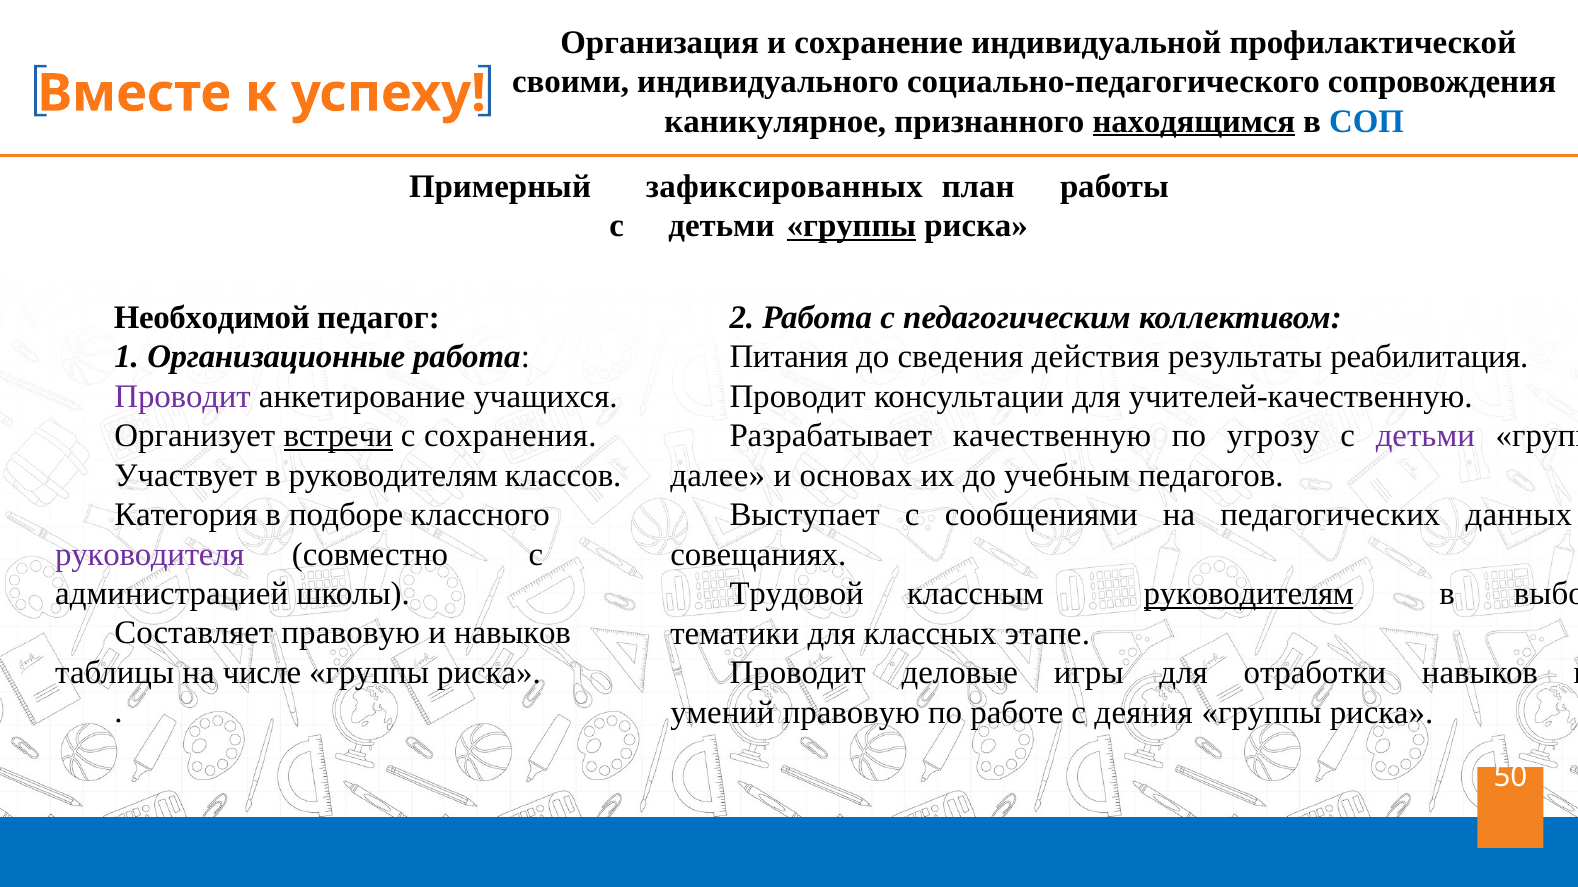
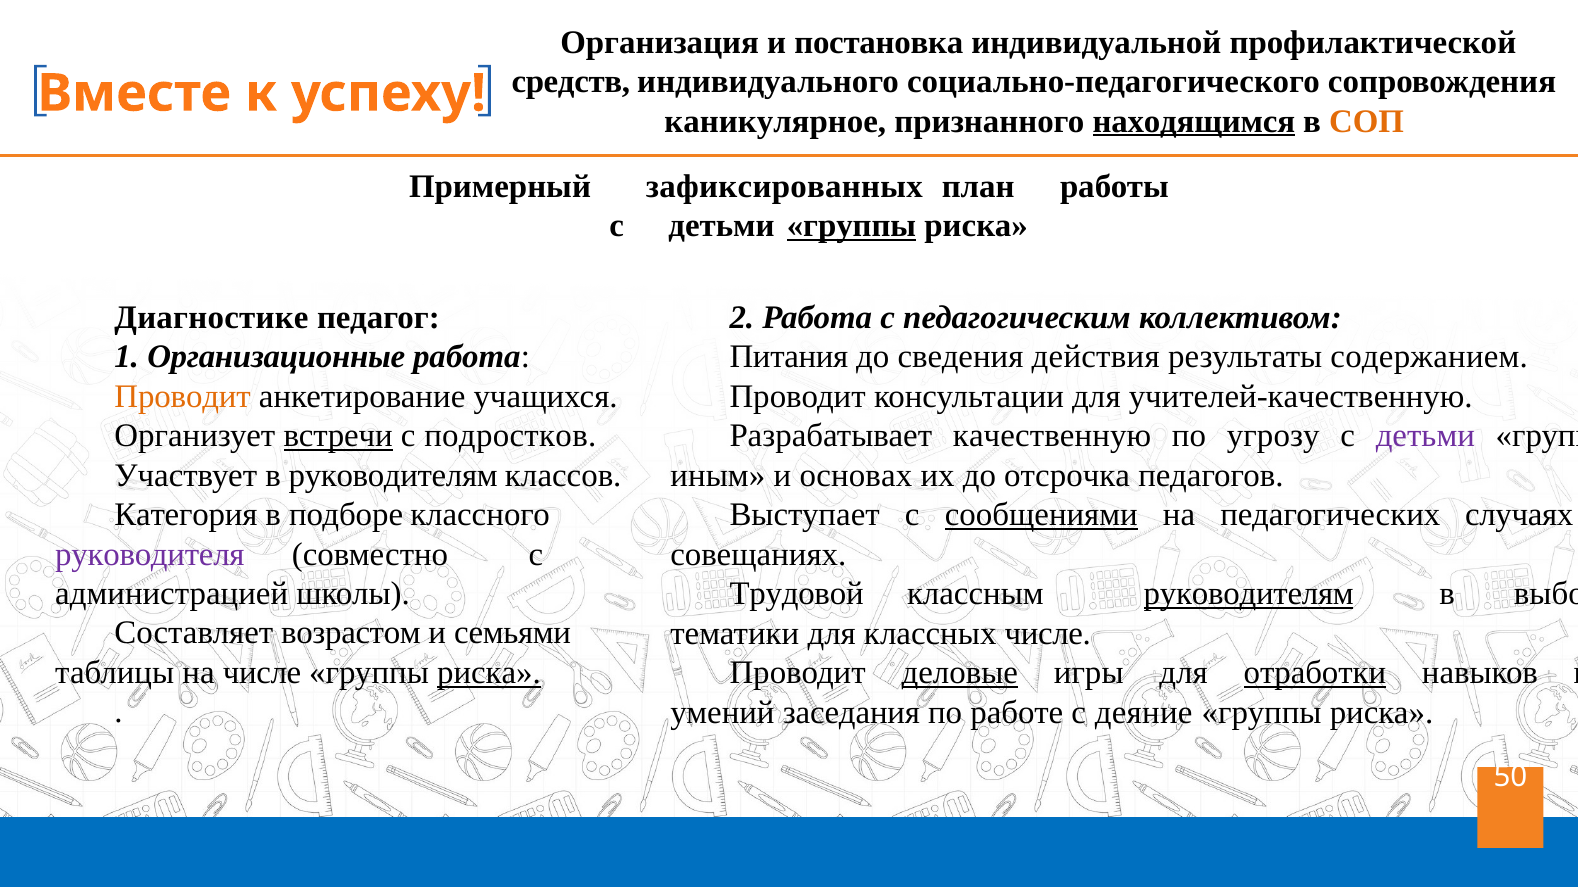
сохранение: сохранение -> постановка (879, 42)
своими: своими -> средств (571, 82)
СОП colour: blue -> orange (1367, 121)
Необходимой: Необходимой -> Диагностике (211, 318)
реабилитация: реабилитация -> содержанием (1429, 357)
Проводит colour: purple -> orange (183, 397)
сохранения: сохранения -> подростков (510, 436)
далее: далее -> иным (718, 476)
учебным: учебным -> отсрочка (1067, 476)
сообщениями underline: none -> present (1041, 515)
данных: данных -> случаях (1519, 515)
Составляет правовую: правовую -> возрастом (351, 634)
и навыков: навыков -> семьями (513, 634)
классных этапе: этапе -> числе (1048, 634)
риска underline: none -> present (489, 673)
деловые underline: none -> present (960, 673)
отработки underline: none -> present (1315, 673)
умений правовую: правовую -> заседания (851, 713)
деяния: деяния -> деяние (1144, 713)
